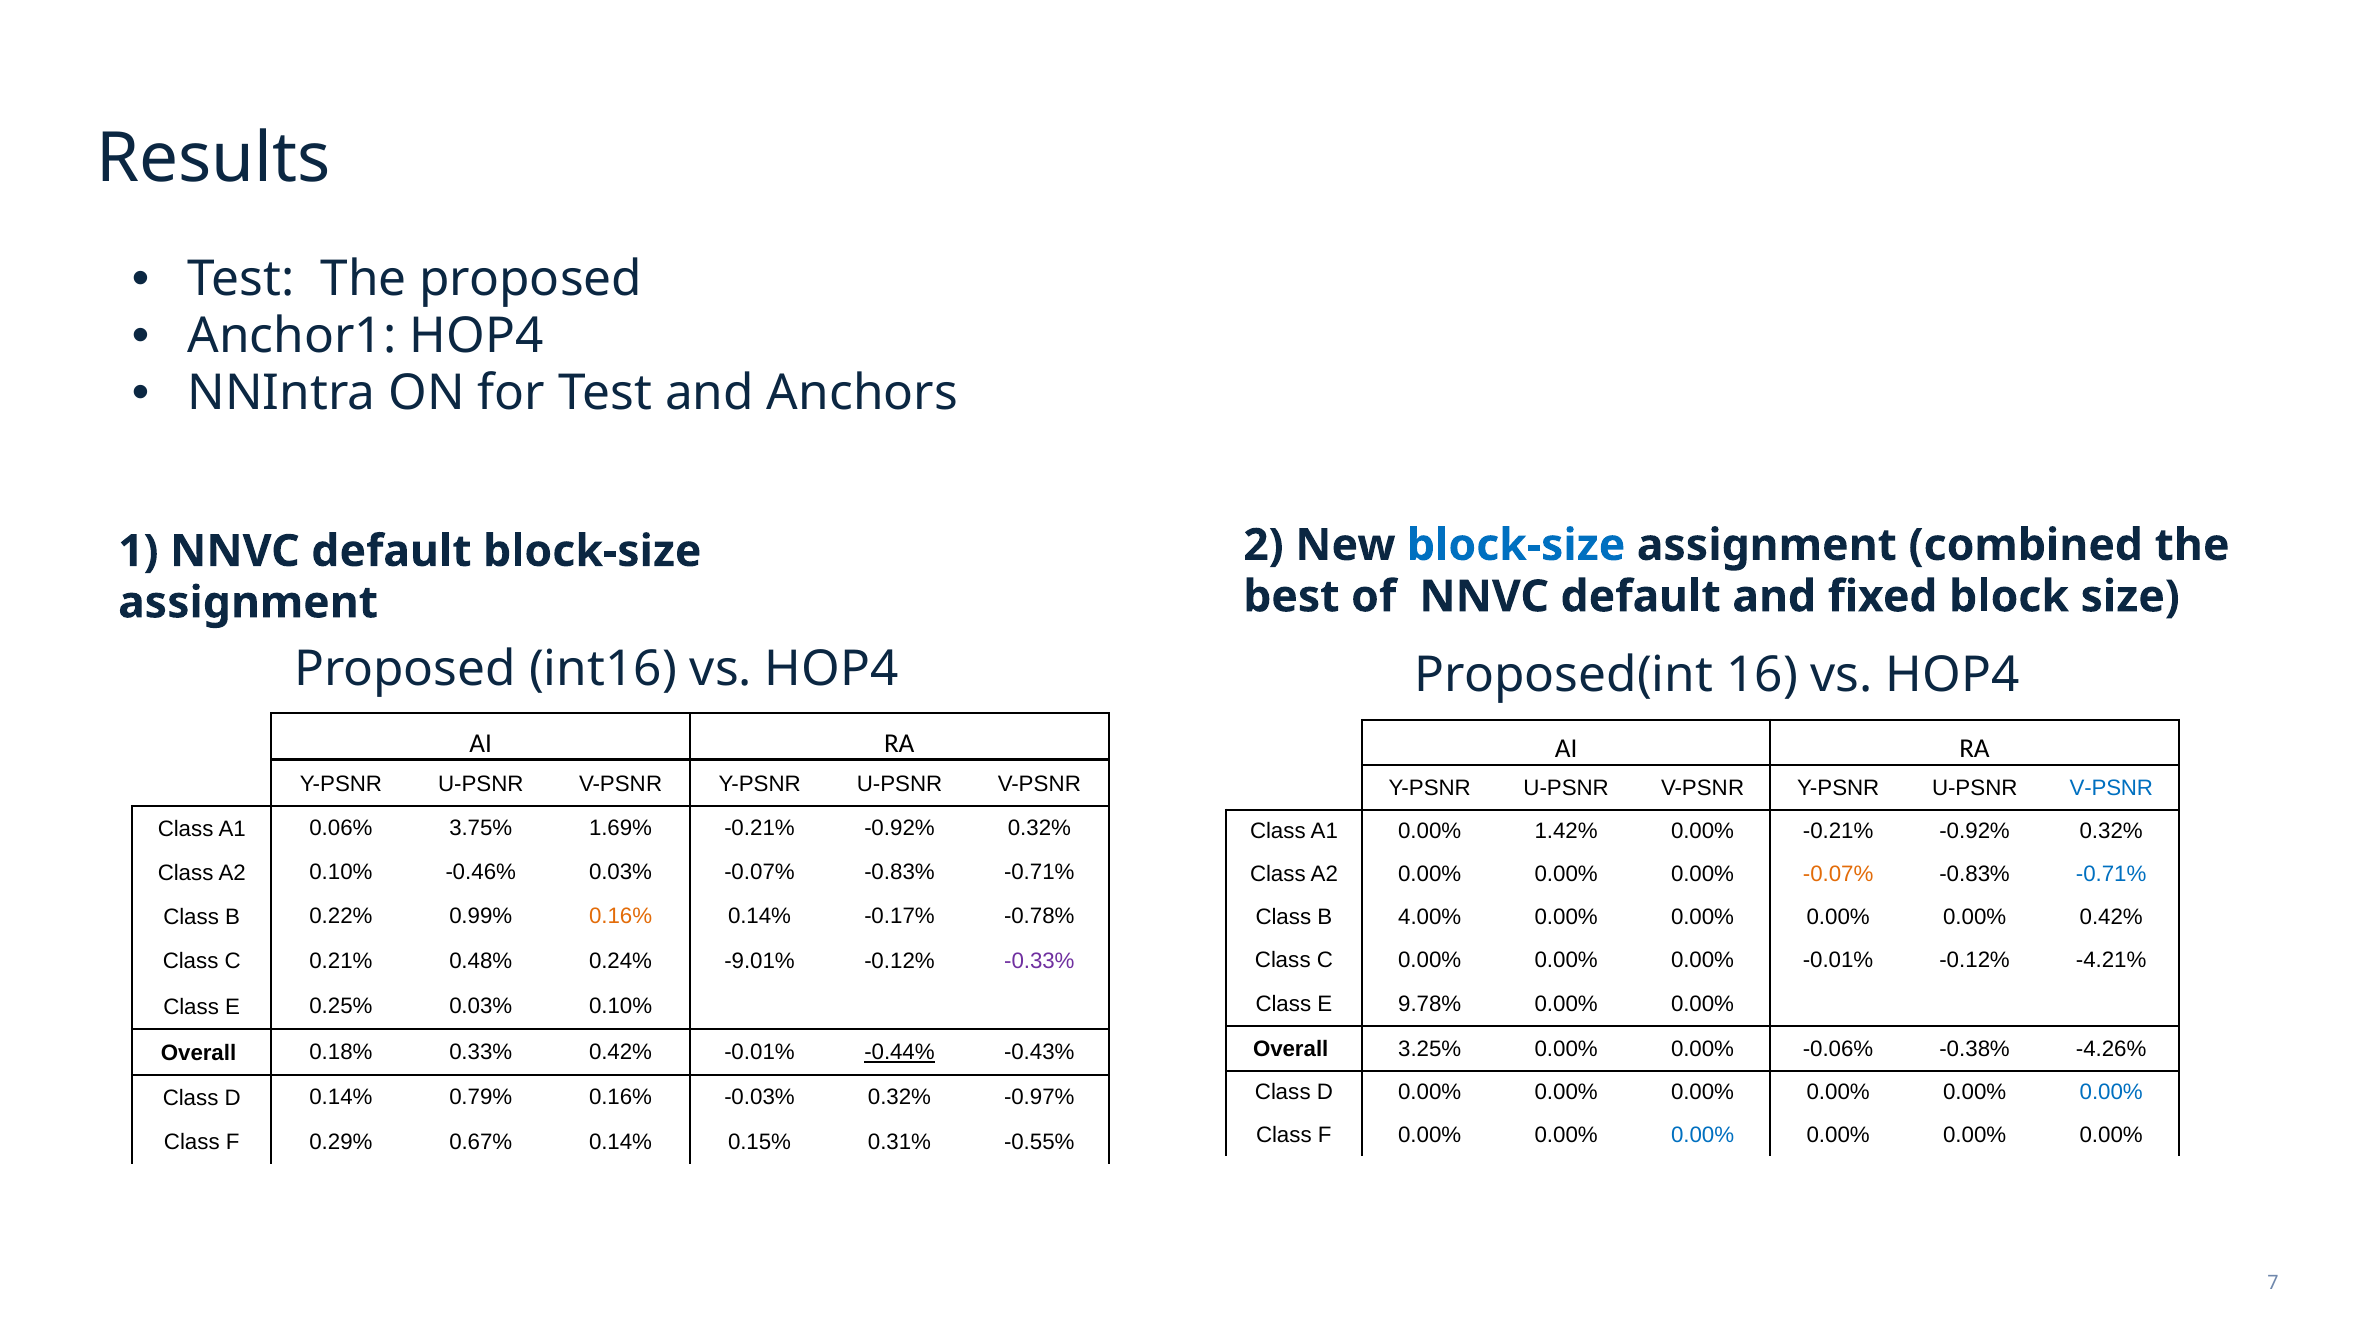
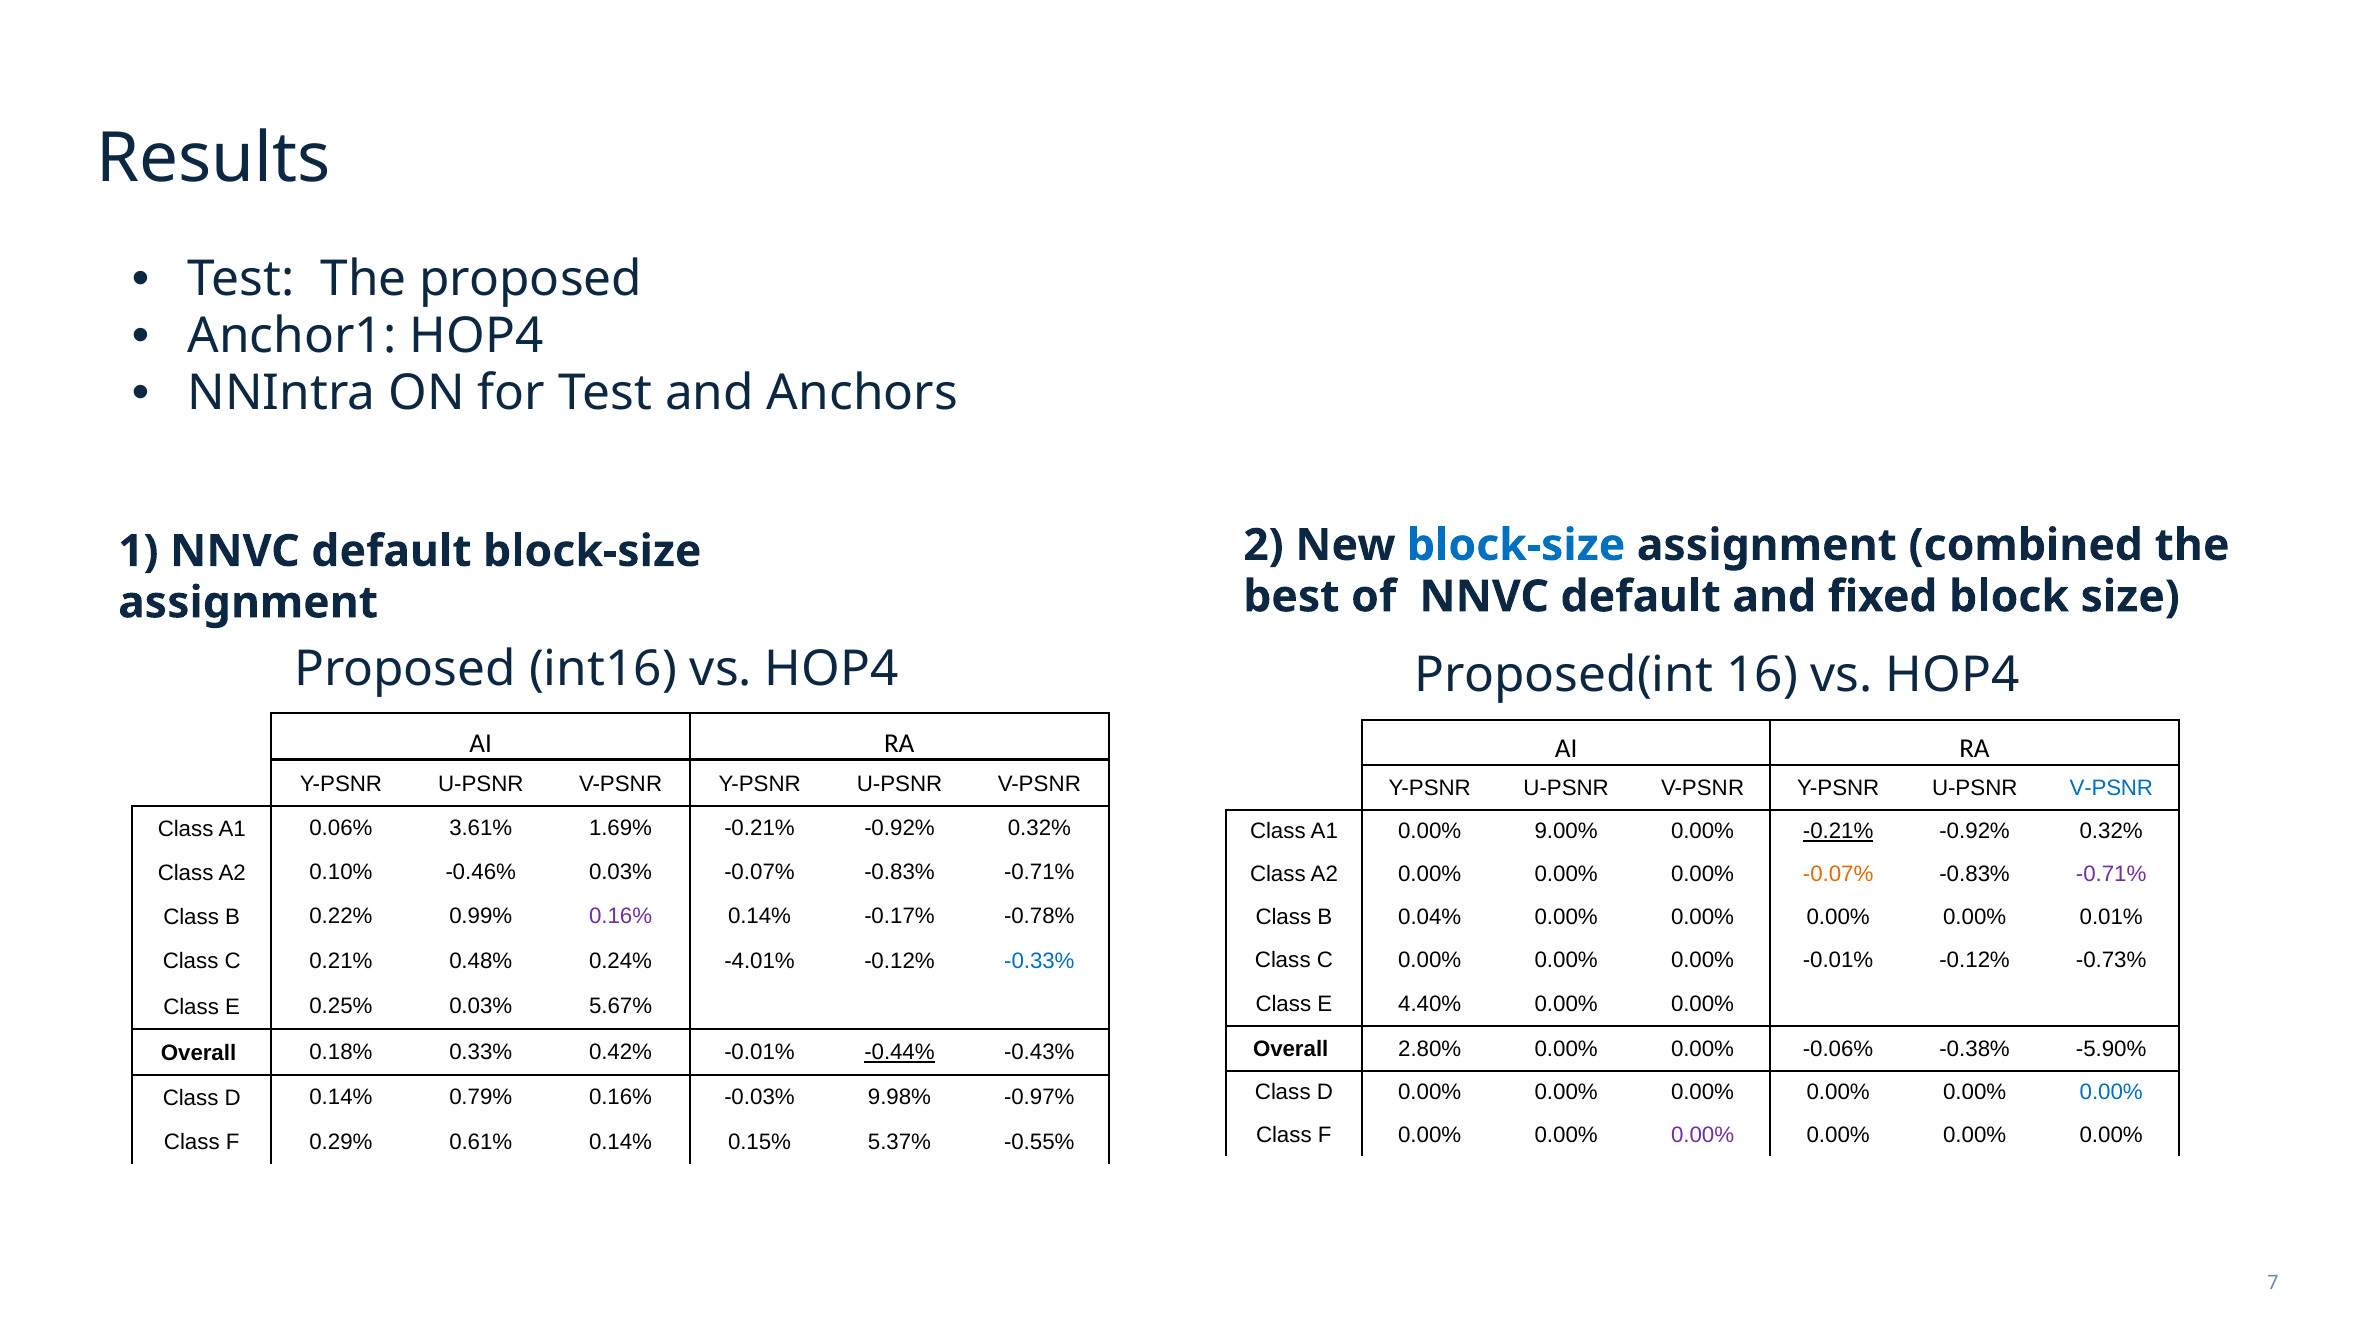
3.75%: 3.75% -> 3.61% (481, 828)
1.42%: 1.42% -> 9.00% (1566, 832)
-0.21% underline: none -> present (1838, 832)
-0.71% colour: blue -> purple (2111, 874)
4.00%: 4.00% -> 0.04% (1430, 917)
0.00% 0.42%: 0.42% -> 0.01% (2111, 917)
0.16% colour: orange -> purple (621, 917)
-4.21%: -4.21% -> -0.73% (2111, 960)
-9.01%: -9.01% -> -4.01% (760, 961)
-0.33% colour: purple -> blue (1039, 961)
9.78%: 9.78% -> 4.40% (1430, 1004)
0.03% 0.10%: 0.10% -> 5.67% (621, 1006)
3.25%: 3.25% -> 2.80% (1430, 1049)
-4.26%: -4.26% -> -5.90% (2111, 1049)
-0.03% 0.32%: 0.32% -> 9.98% (900, 1098)
0.00% colour: blue -> purple (1703, 1135)
0.67%: 0.67% -> 0.61% (481, 1142)
0.31%: 0.31% -> 5.37% (900, 1142)
